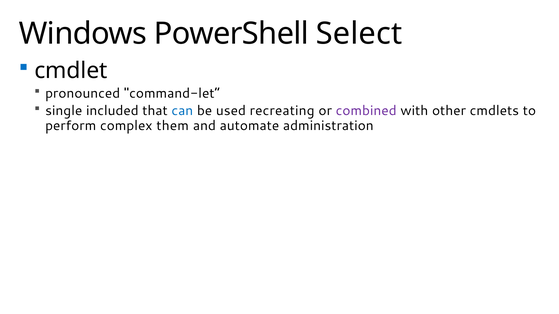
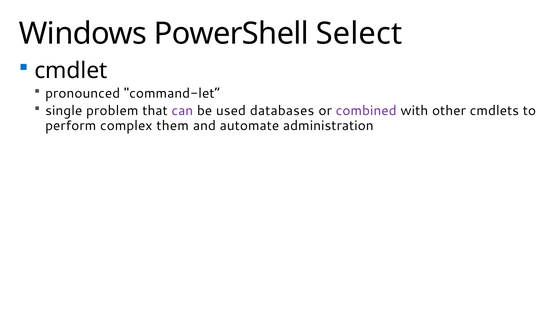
included: included -> problem (112, 111)
can colour: blue -> purple (182, 111)
recreating: recreating -> databases (282, 111)
